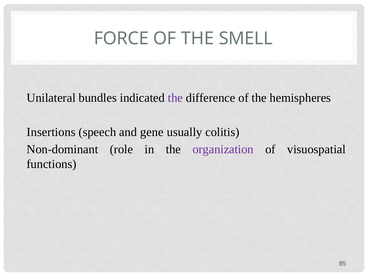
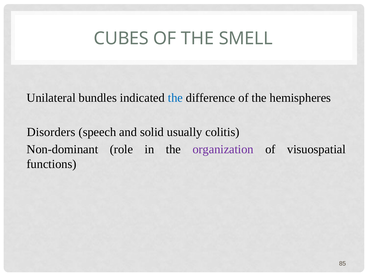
FORCE: FORCE -> CUBES (121, 39)
the colour: purple -> blue (175, 98)
Insertions: Insertions -> Disorders (51, 132)
gene: gene -> solid (152, 132)
